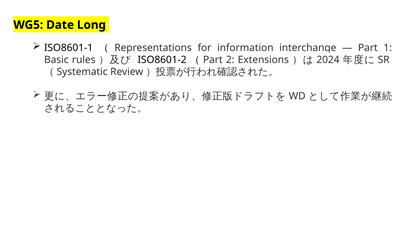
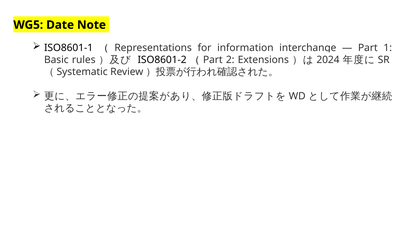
Long: Long -> Note (91, 25)
